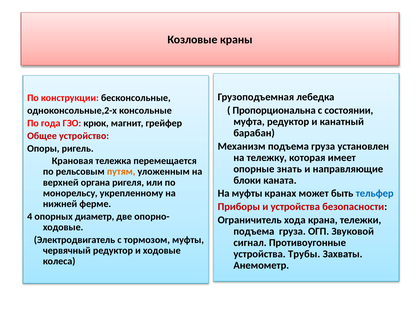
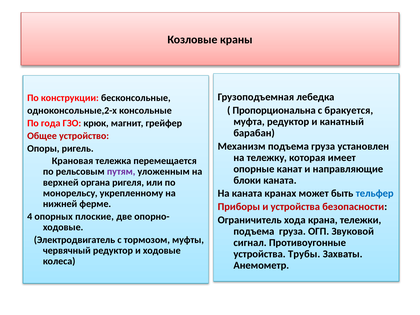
состоянии: состоянии -> бракуется (349, 110)
знать: знать -> канат (289, 169)
путям colour: orange -> purple (121, 172)
На муфты: муфты -> каната (247, 194)
диаметр: диаметр -> плоские (95, 216)
